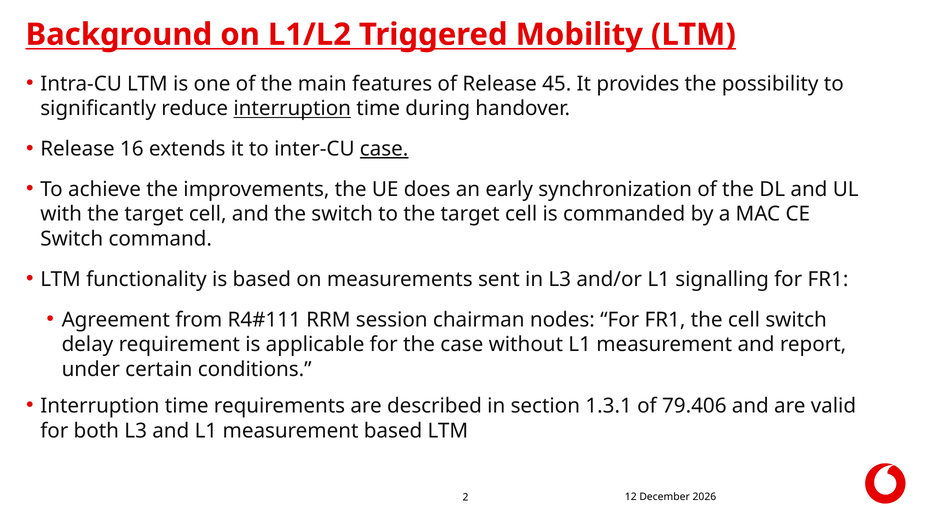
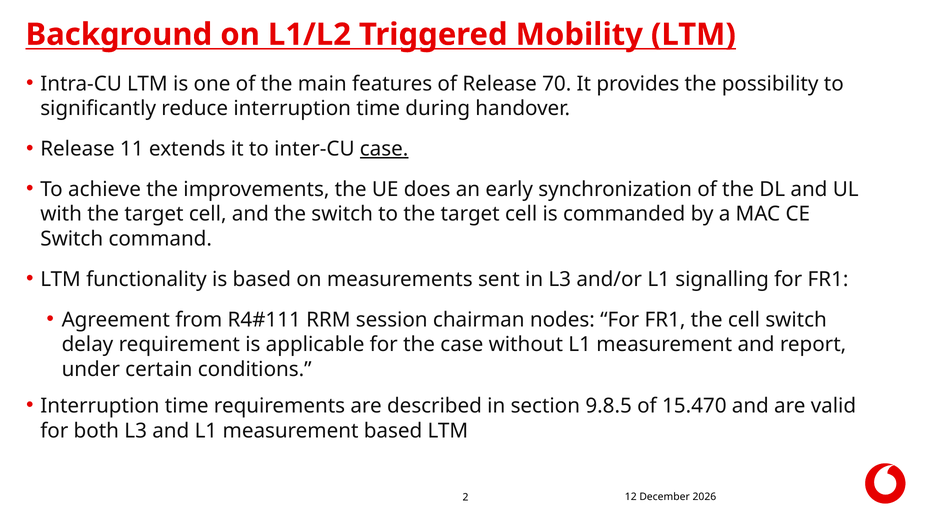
45: 45 -> 70 (557, 84)
interruption underline: present -> none (292, 108)
16: 16 -> 11 (132, 149)
1.3.1: 1.3.1 -> 9.8.5 (609, 406)
79.406: 79.406 -> 15.470 (694, 406)
